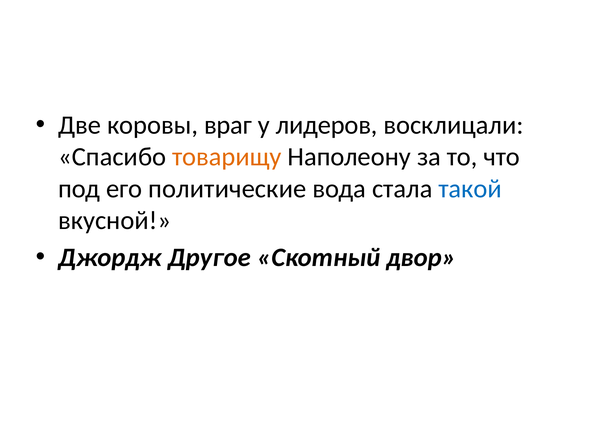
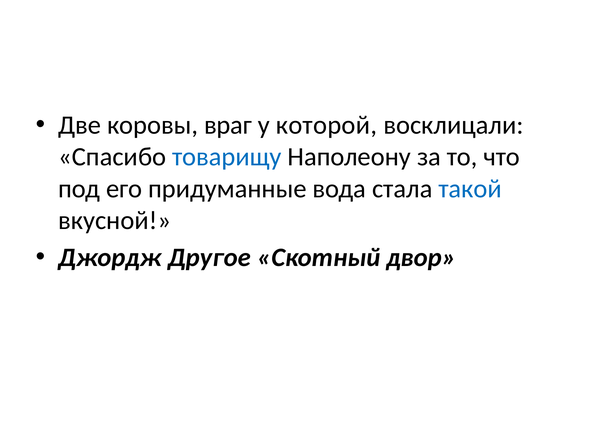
лидеров: лидеров -> которой (326, 125)
товарищу colour: orange -> blue (227, 157)
политические: политические -> придуманные (227, 189)
